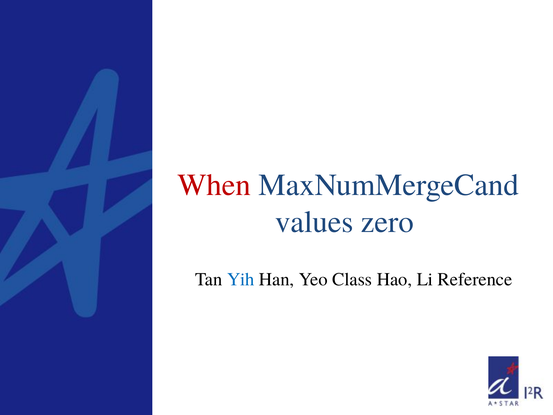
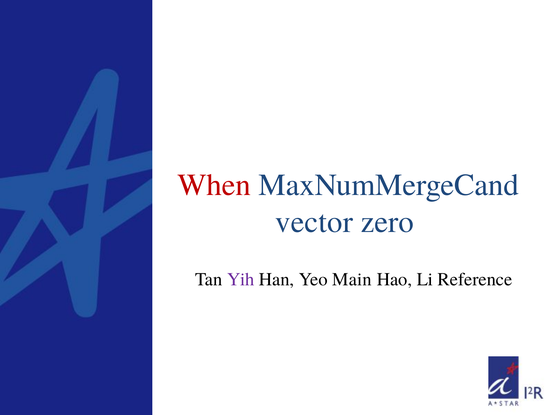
values: values -> vector (314, 222)
Yih colour: blue -> purple (241, 279)
Class: Class -> Main (352, 279)
